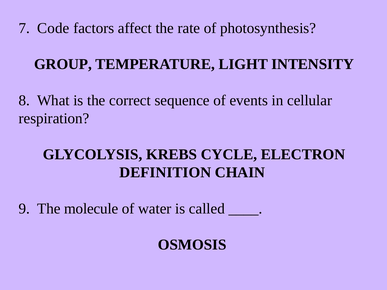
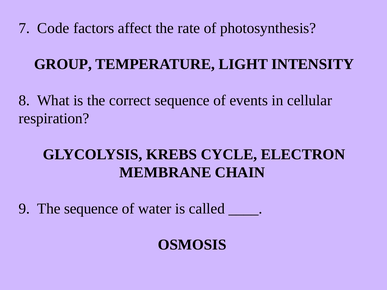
DEFINITION: DEFINITION -> MEMBRANE (165, 173)
The molecule: molecule -> sequence (91, 209)
